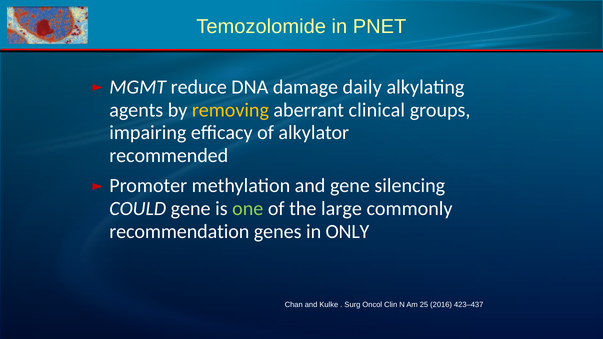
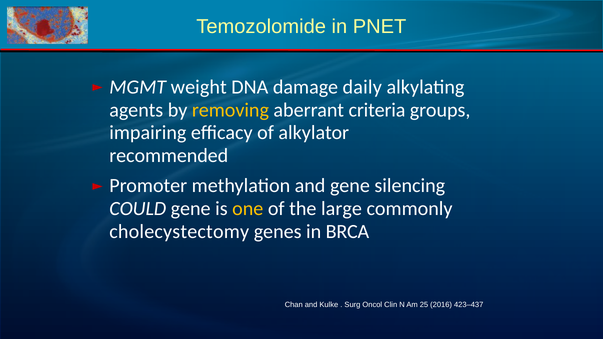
reduce: reduce -> weight (199, 87)
clinical: clinical -> criteria (377, 110)
one colour: light green -> yellow (248, 209)
recommendation: recommendation -> cholecystectomy (179, 232)
ONLY: ONLY -> BRCA (347, 232)
